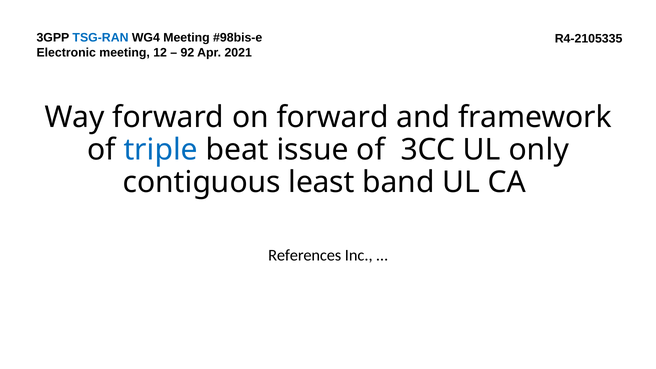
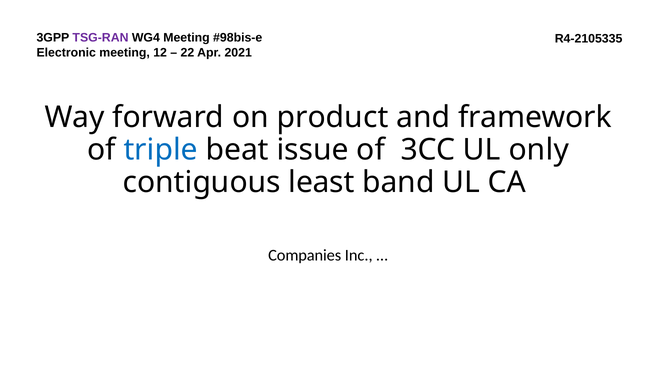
TSG-RAN colour: blue -> purple (101, 38)
92: 92 -> 22 (187, 52)
on forward: forward -> product (333, 117)
References: References -> Companies (305, 255)
